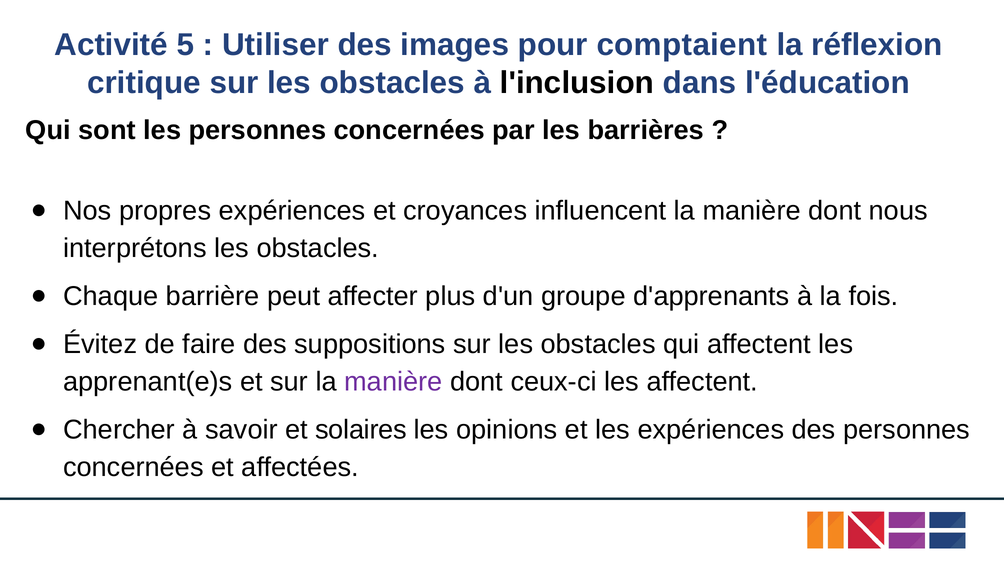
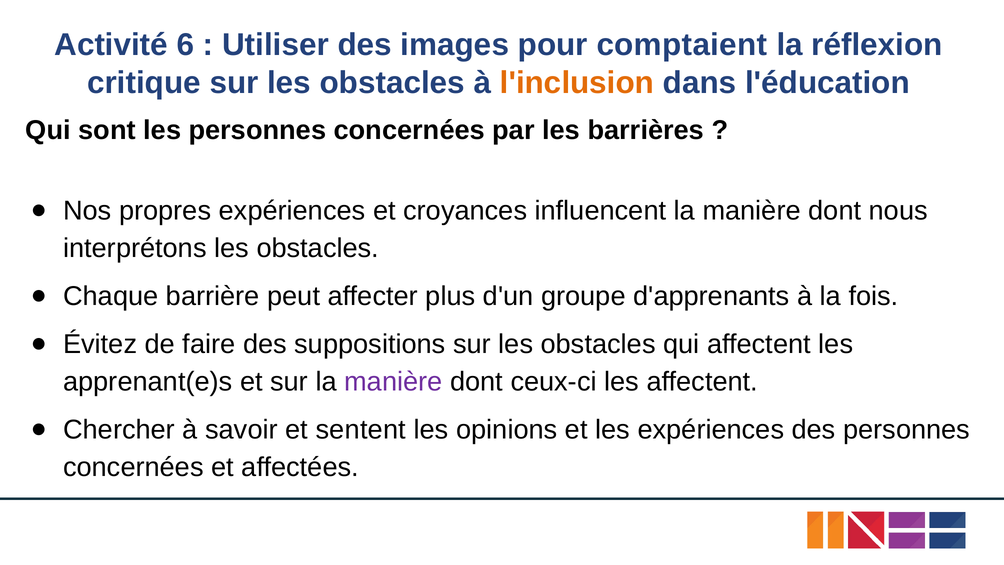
5: 5 -> 6 (185, 45)
l'inclusion colour: black -> orange (577, 83)
solaires: solaires -> sentent (361, 430)
